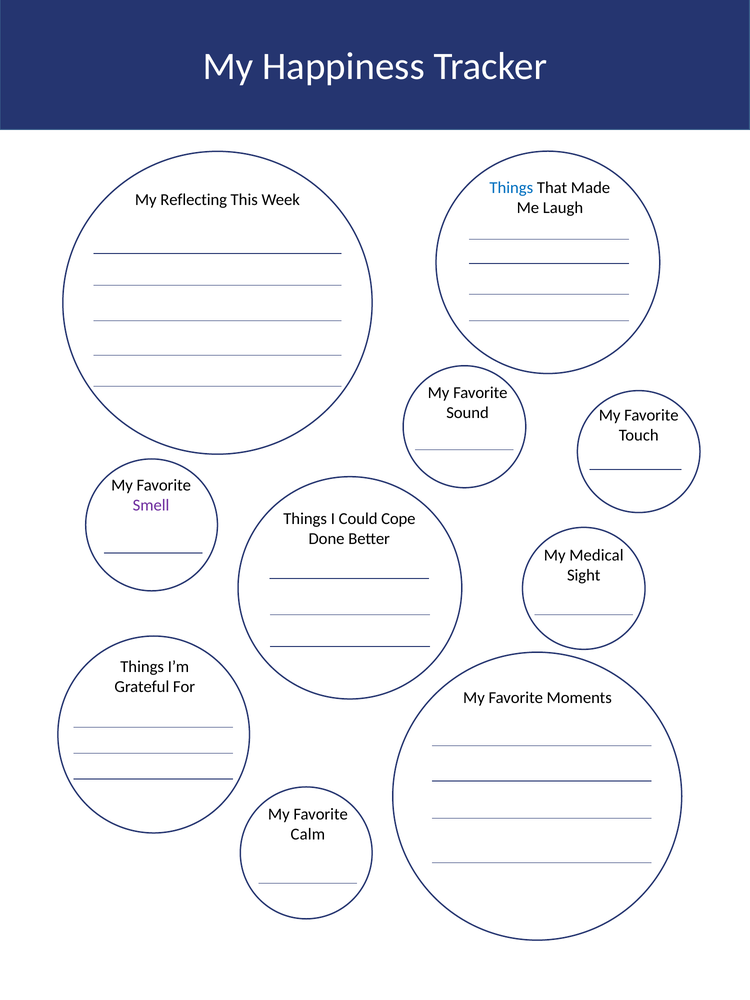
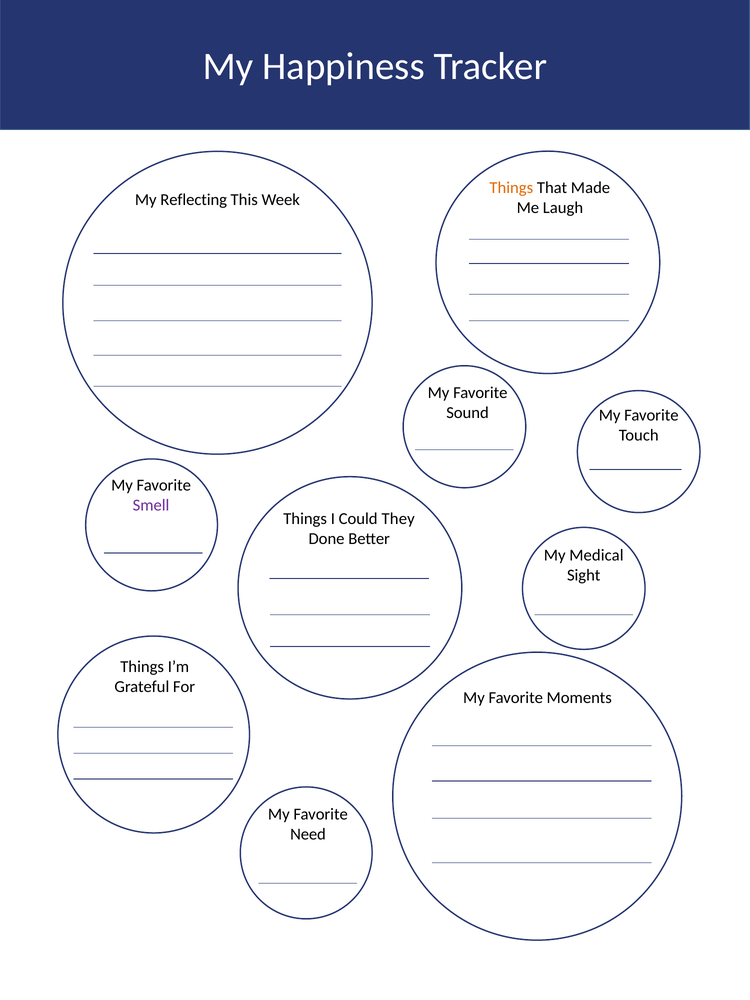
Things colour: blue -> orange (511, 188)
Cope: Cope -> They (398, 519)
Calm: Calm -> Need (308, 834)
